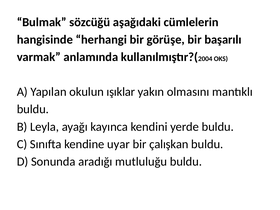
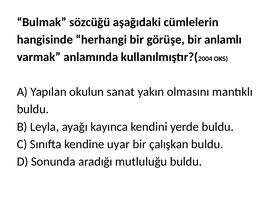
başarılı: başarılı -> anlamlı (223, 40)
ışıklar: ışıklar -> sanat (121, 92)
